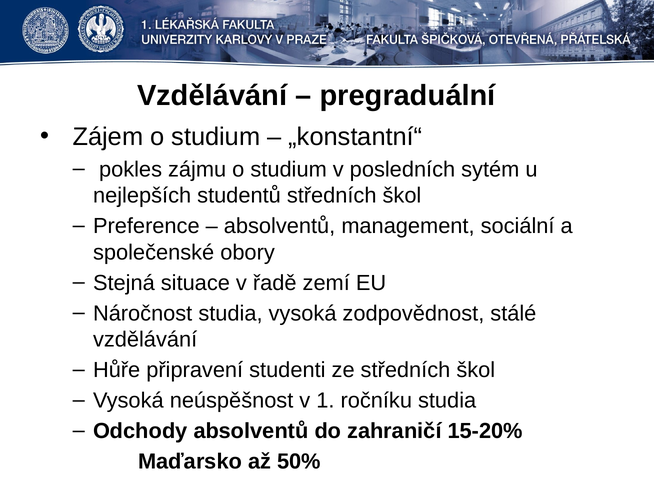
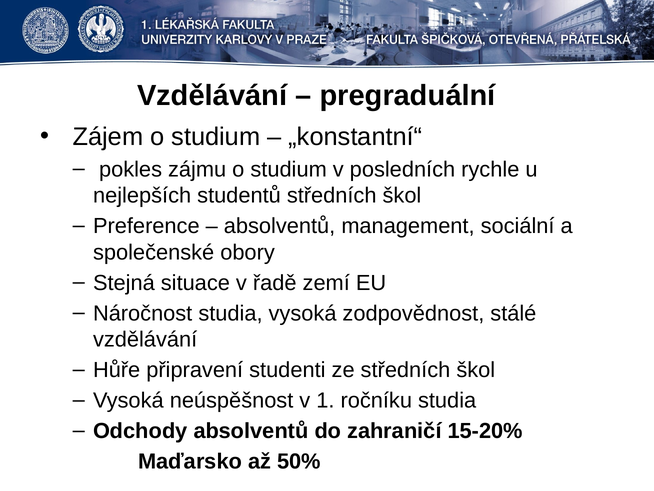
sytém: sytém -> rychle (490, 169)
